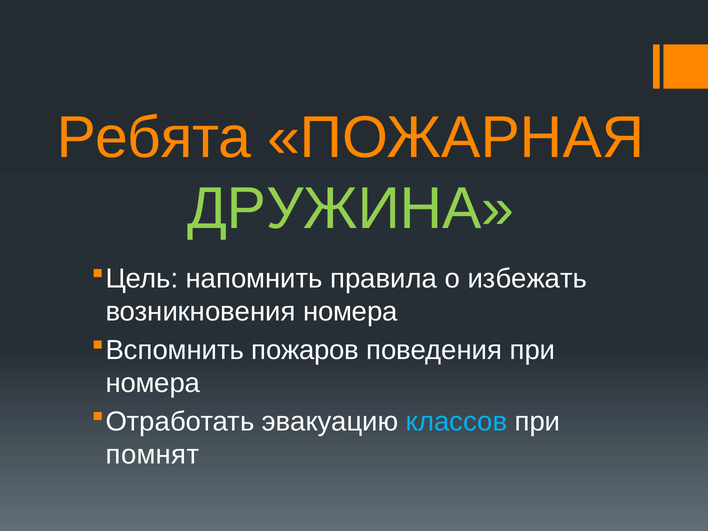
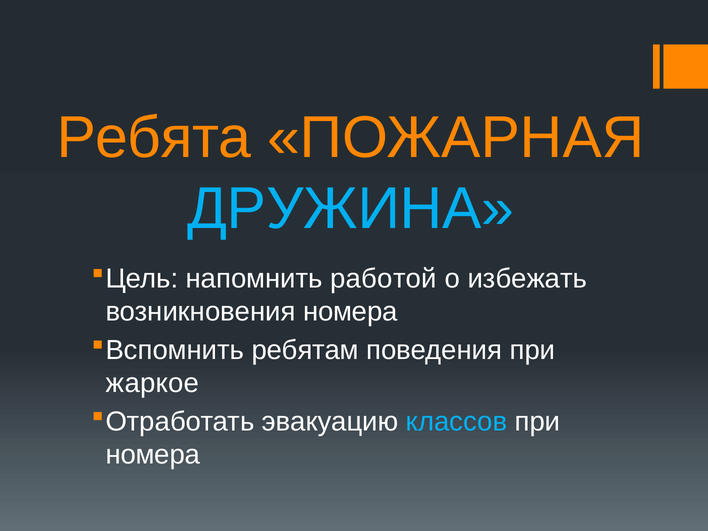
ДРУЖИНА colour: light green -> light blue (351, 209)
правила: правила -> работой (384, 279)
пожаров: пожаров -> ребятам (305, 350)
номера: номера -> жаркое (153, 383)
помнят: помнят -> номера (153, 454)
